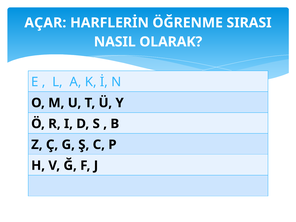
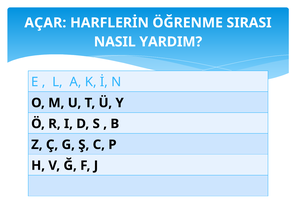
OLARAK: OLARAK -> YARDIM (171, 42)
